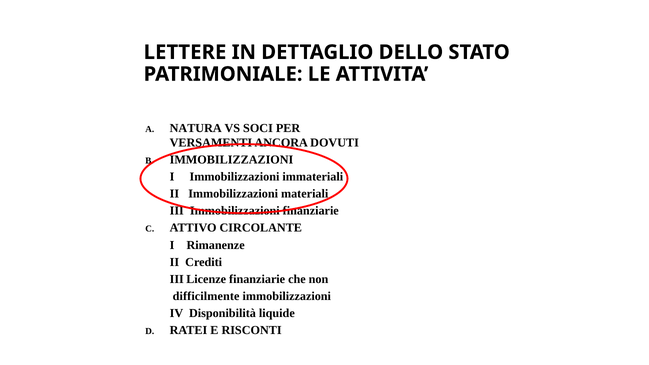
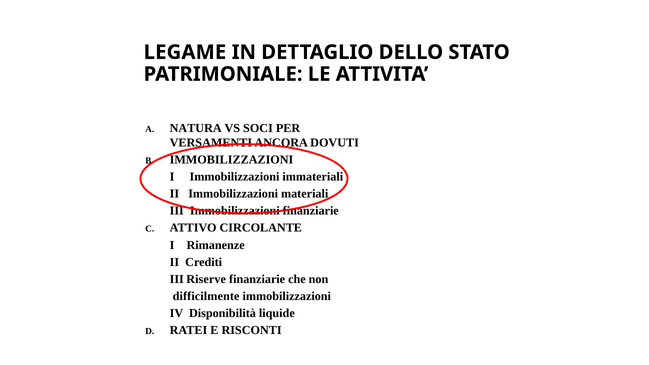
LETTERE: LETTERE -> LEGAME (185, 52)
Licenze: Licenze -> Riserve (206, 279)
